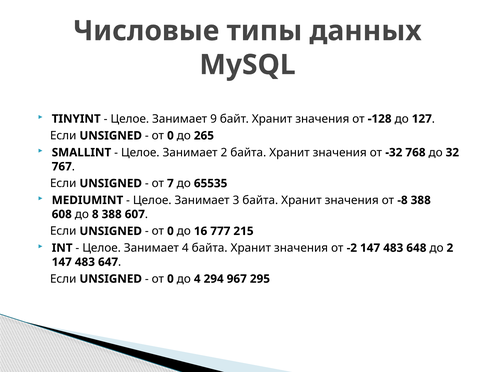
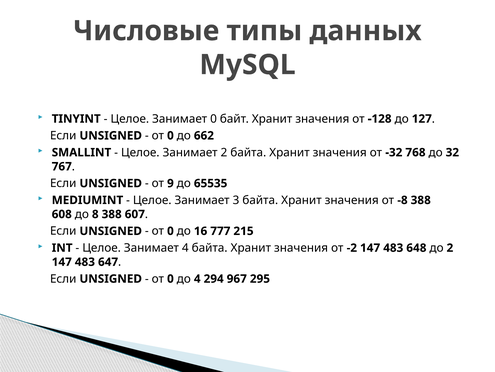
Занимает 9: 9 -> 0 (214, 119)
265: 265 -> 662 (204, 135)
7: 7 -> 9 (170, 183)
